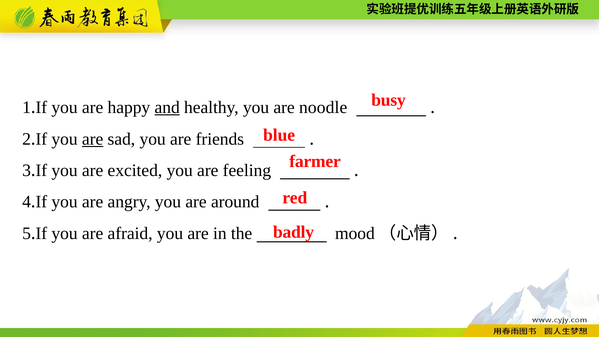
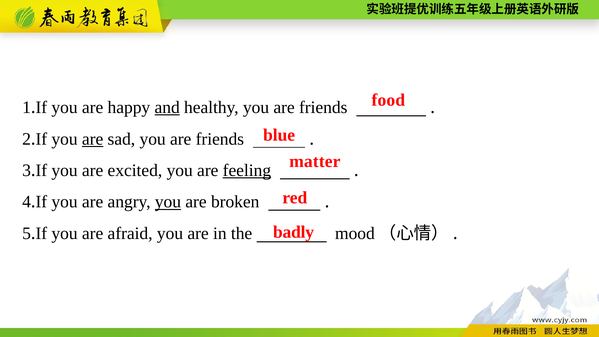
busy: busy -> food (388, 100)
healthy you are noodle: noodle -> friends (323, 107)
farmer: farmer -> matter (315, 161)
feeling underline: none -> present (247, 170)
you underline: none -> present (168, 202)
around: around -> broken (235, 202)
